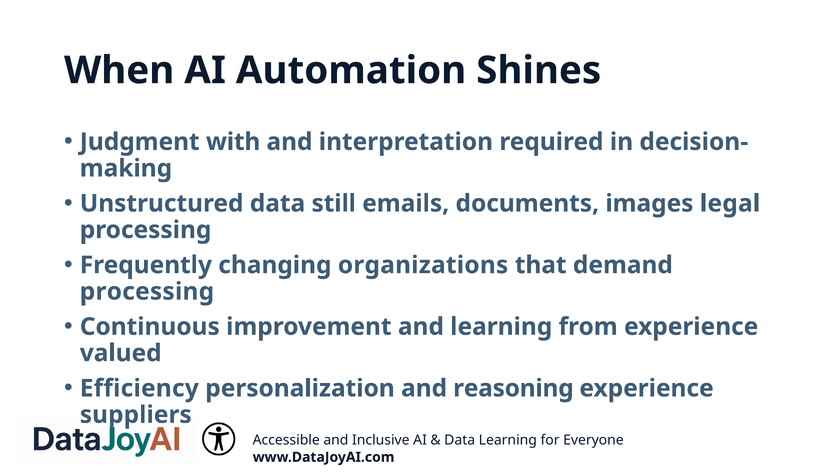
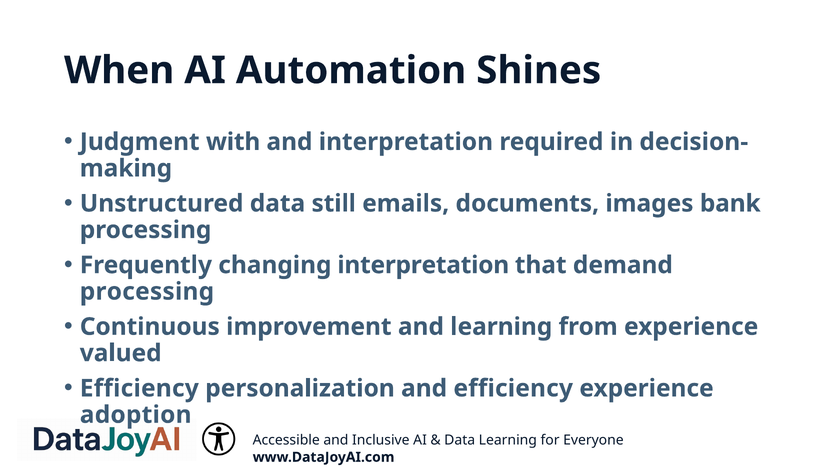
legal: legal -> bank (730, 204)
changing organizations: organizations -> interpretation (423, 265)
and reasoning: reasoning -> efficiency (513, 389)
suppliers: suppliers -> adoption (136, 415)
